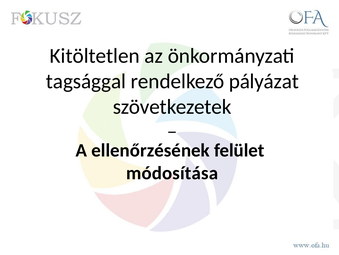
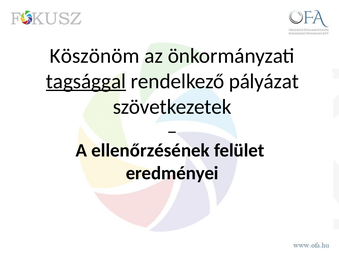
Kitöltetlen: Kitöltetlen -> Köszönöm (95, 56)
tagsággal underline: none -> present (86, 81)
módosítása: módosítása -> eredményei (172, 173)
